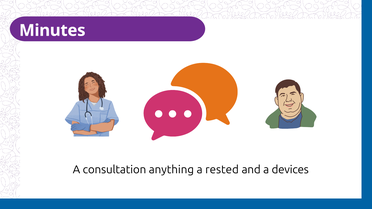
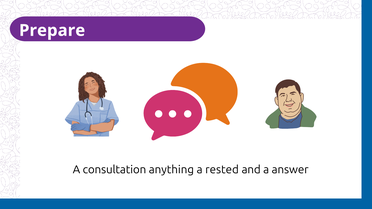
Minutes: Minutes -> Prepare (52, 30)
devices: devices -> answer (290, 170)
